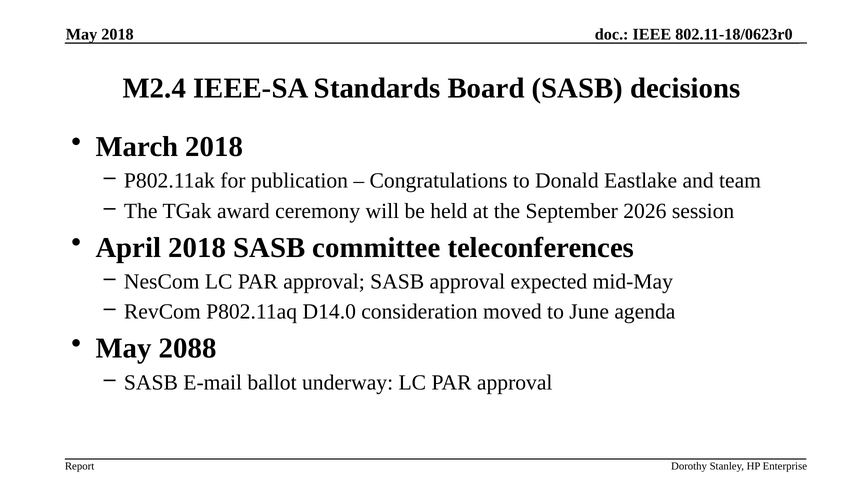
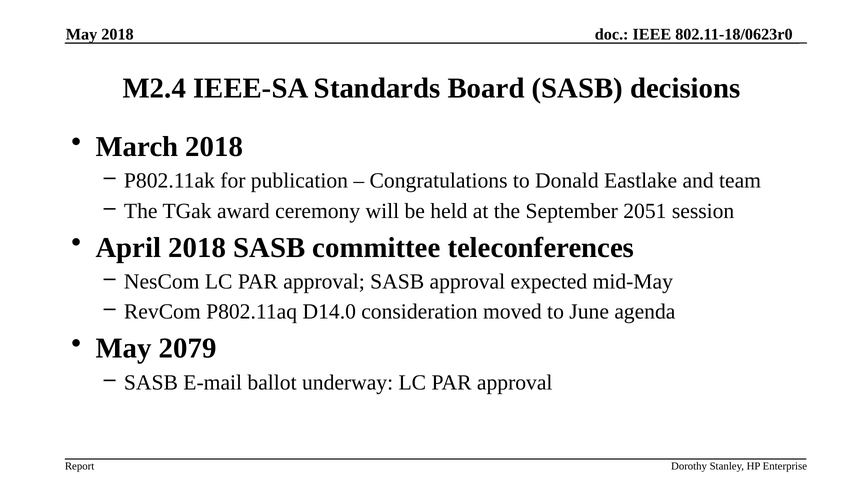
2026: 2026 -> 2051 (645, 211)
2088: 2088 -> 2079 (188, 348)
